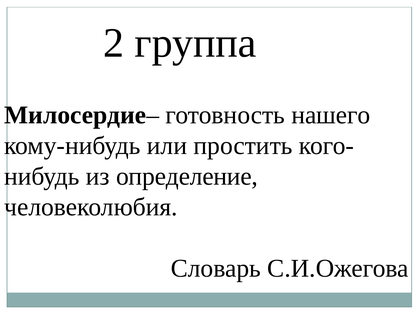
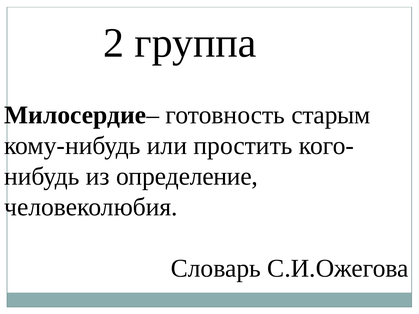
нашего: нашего -> старым (331, 115)
